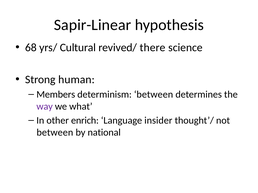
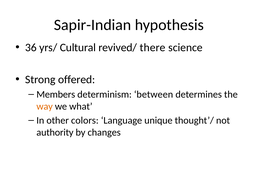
Sapir-Linear: Sapir-Linear -> Sapir-Indian (93, 25)
68: 68 -> 36 (31, 48)
human: human -> offered (77, 80)
way colour: purple -> orange (45, 107)
enrich: enrich -> colors (85, 121)
insider: insider -> unique (158, 121)
between: between -> authority (55, 133)
national: national -> changes (104, 133)
